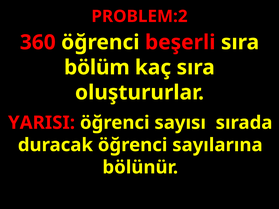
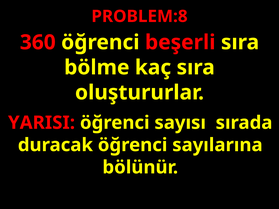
PROBLEM:2: PROBLEM:2 -> PROBLEM:8 (139, 16)
bölüm: bölüm -> bölme (97, 68)
